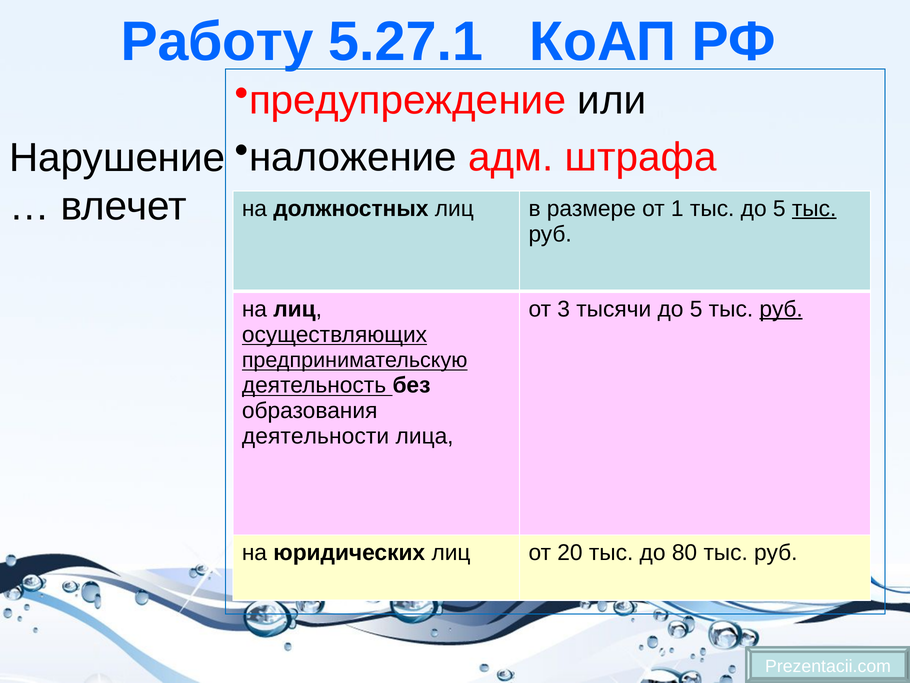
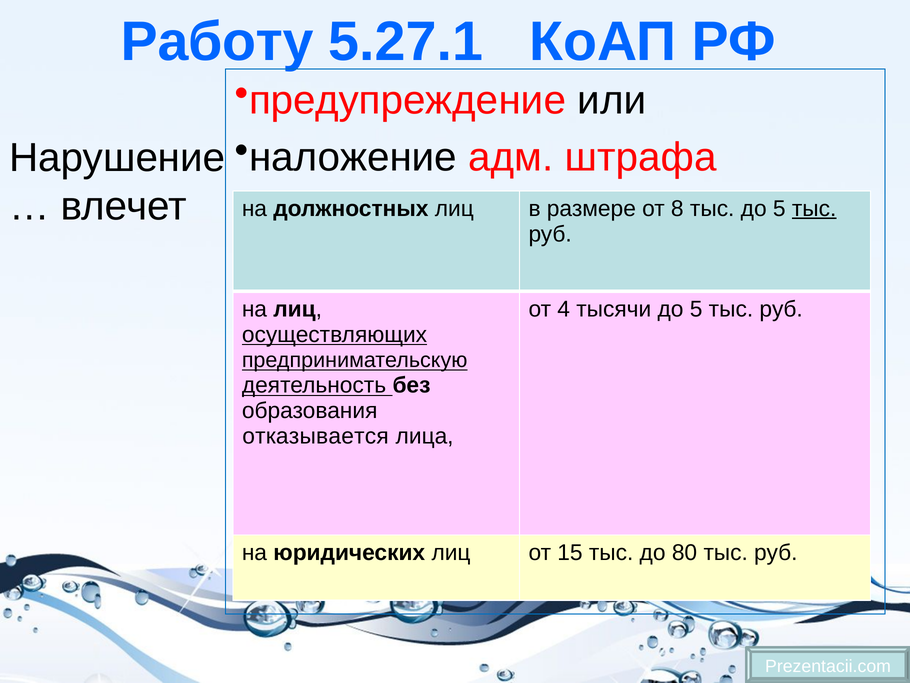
1: 1 -> 8 (677, 208)
3: 3 -> 4 (564, 309)
руб underline: present -> none (781, 309)
деятельности: деятельности -> отказывается (315, 436)
20: 20 -> 15 (570, 552)
